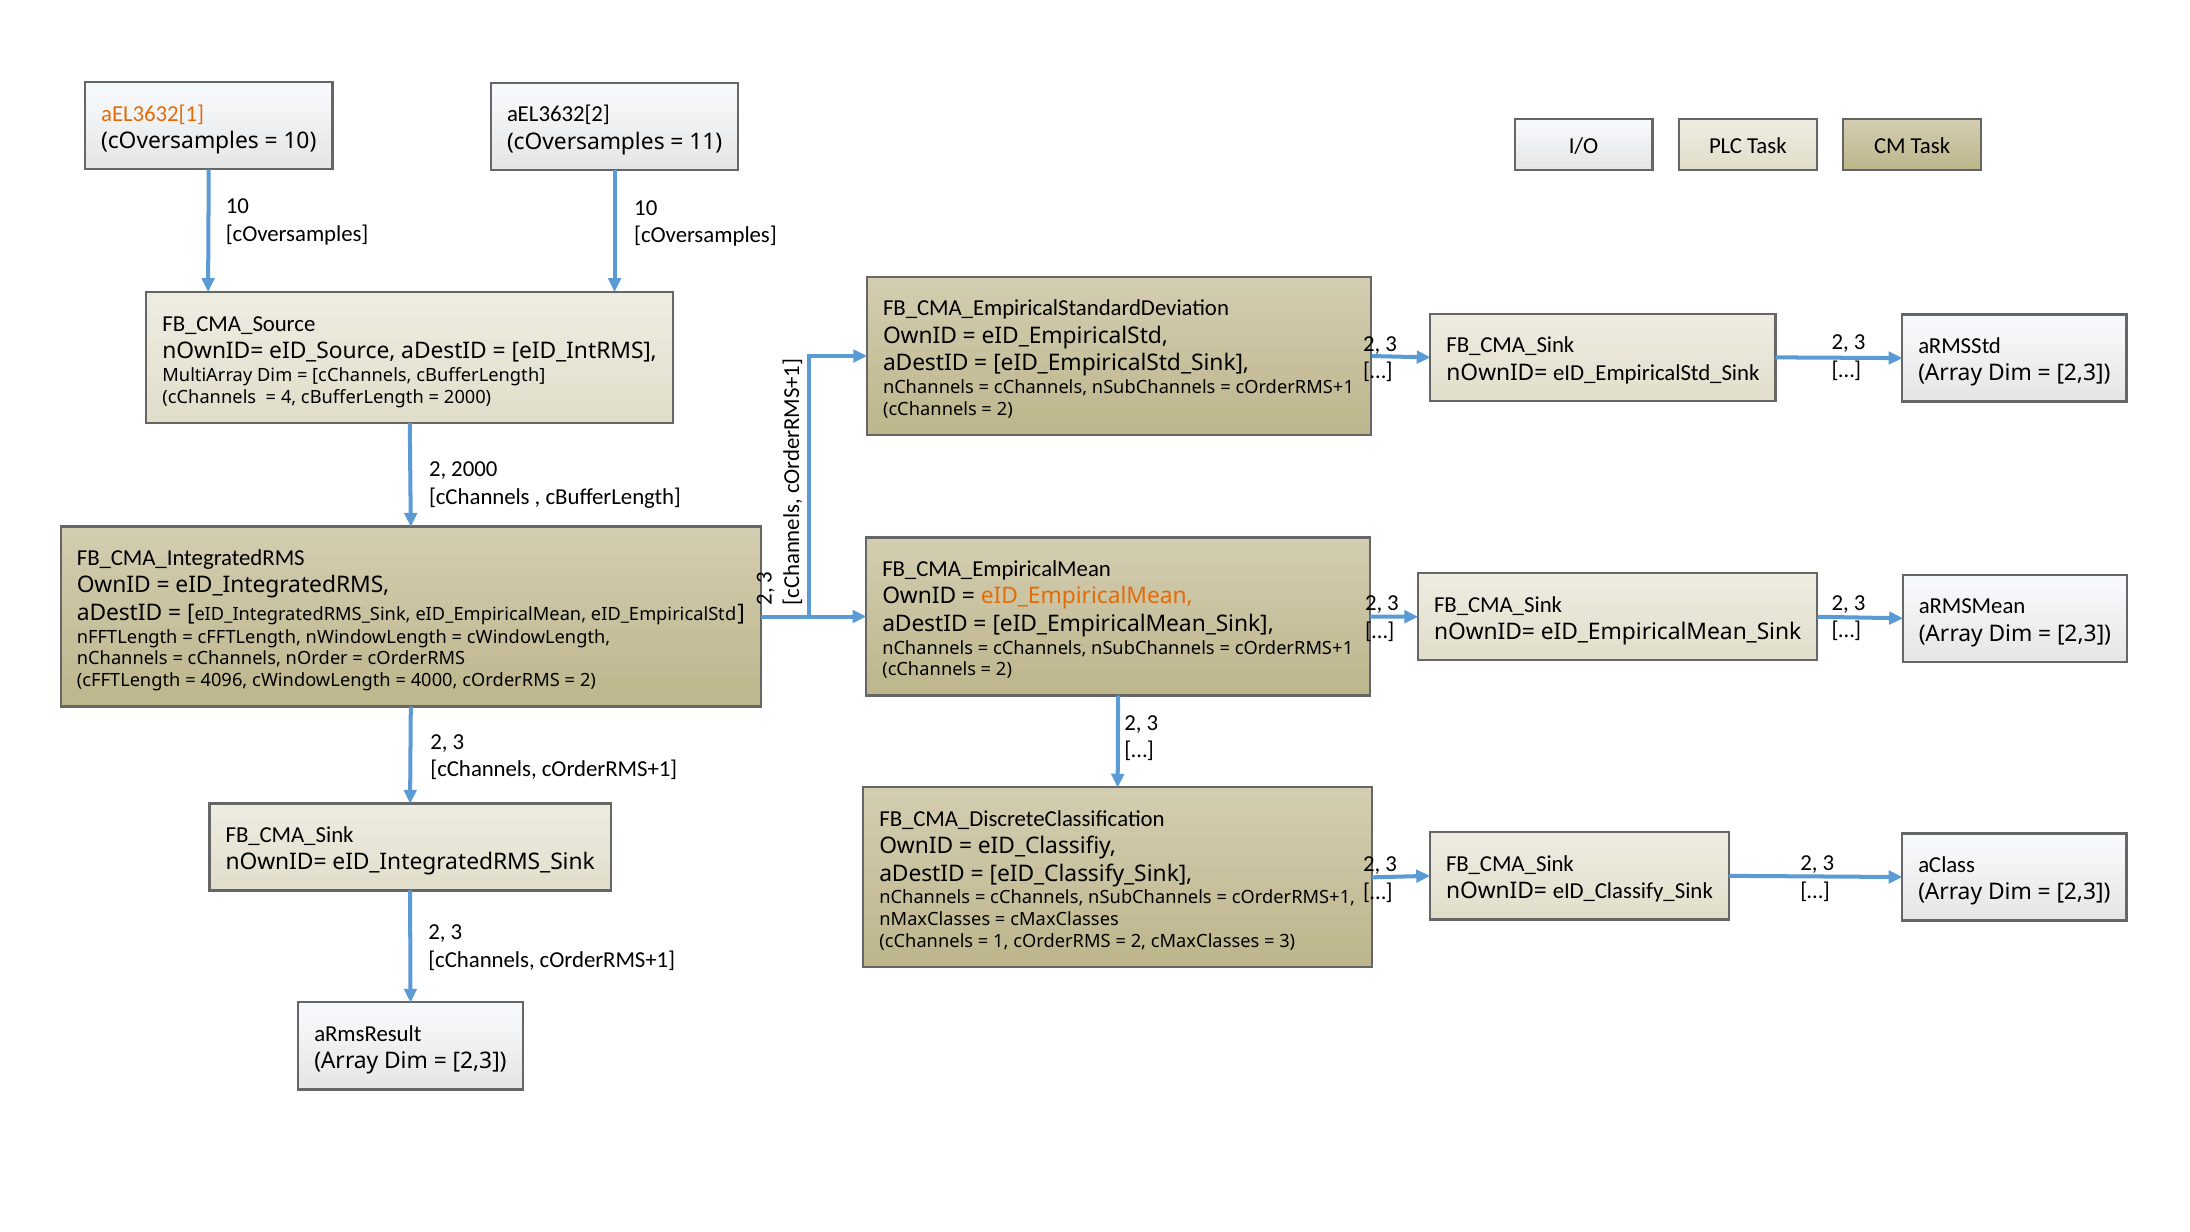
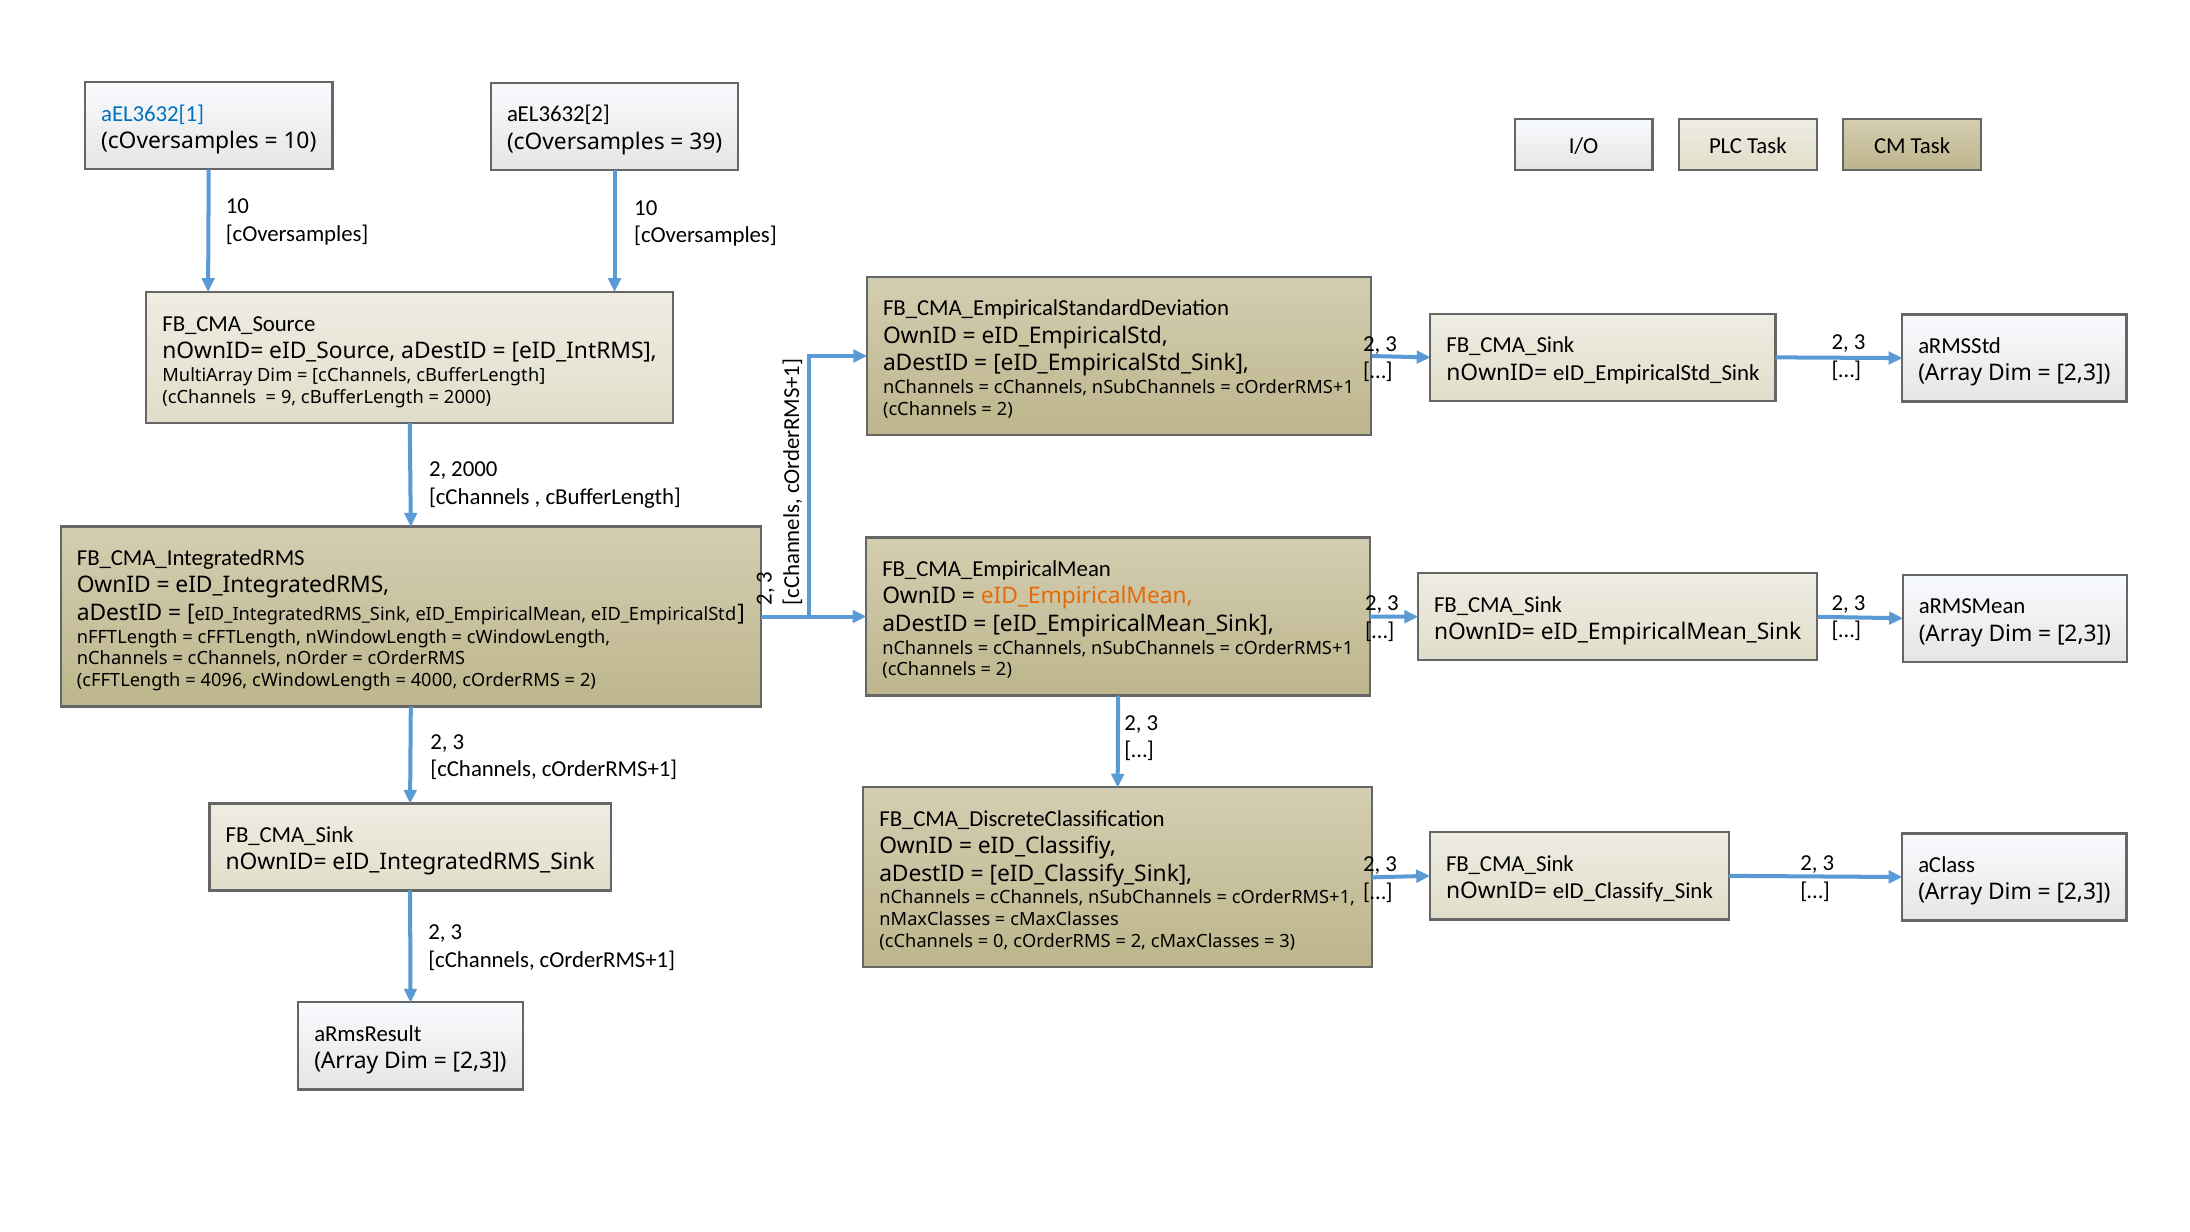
aEL3632[1 colour: orange -> blue (153, 114)
11: 11 -> 39 (706, 142)
4: 4 -> 9 (289, 397)
1: 1 -> 0 (1001, 942)
